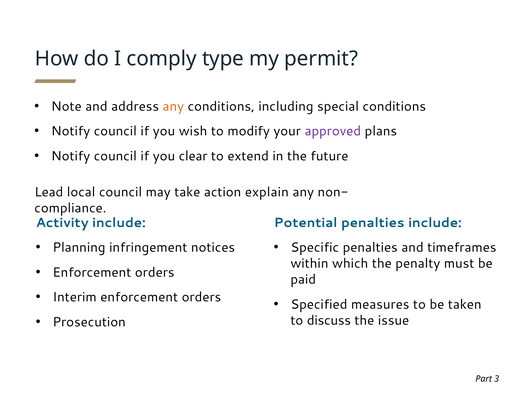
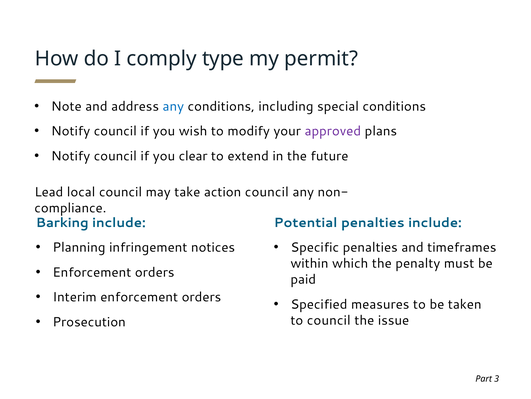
any colour: orange -> blue (173, 106)
action explain: explain -> council (267, 192)
Activity: Activity -> Barking (62, 222)
to discuss: discuss -> council (329, 320)
